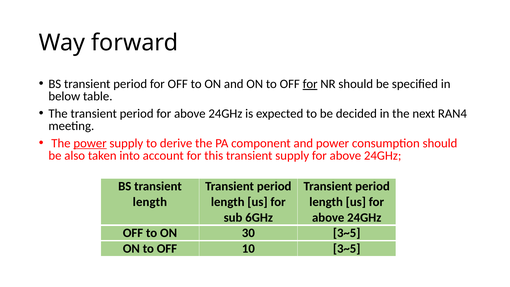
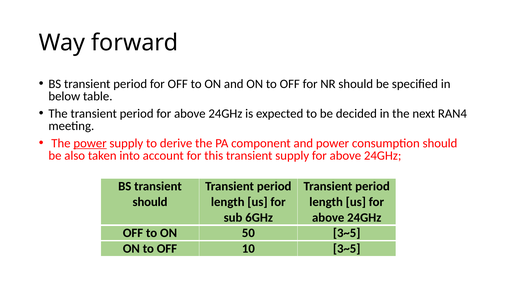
for underline: present -> none (310, 84)
length: length -> should (150, 202)
30: 30 -> 50 (248, 233)
